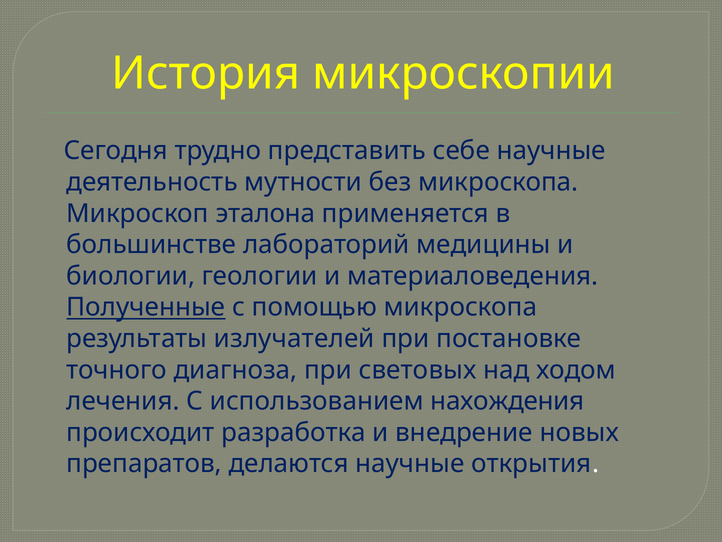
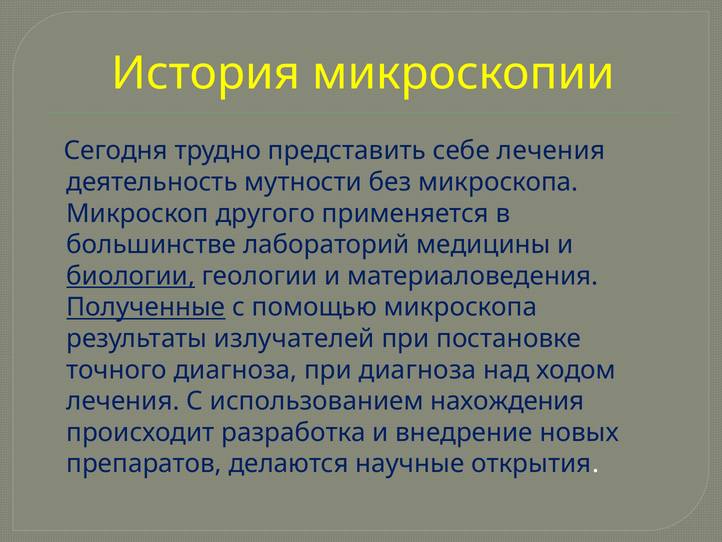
себе научные: научные -> лечения (551, 151)
эталона: эталона -> другого (265, 213)
биологии underline: none -> present (131, 276)
при световых: световых -> диагноза (418, 370)
